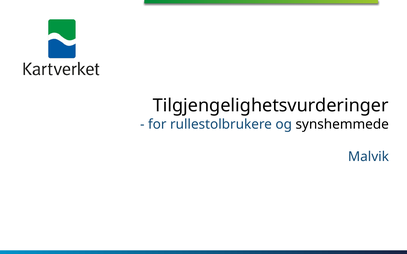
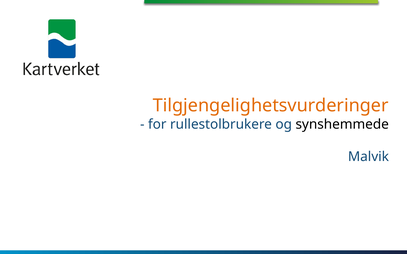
Tilgjengelighetsvurderinger colour: black -> orange (271, 106)
